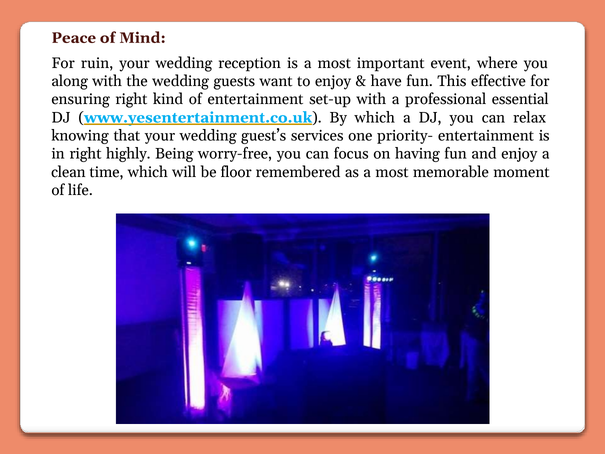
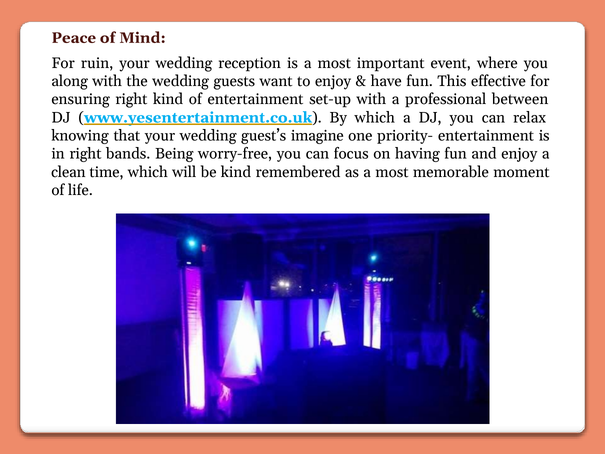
essential: essential -> between (520, 99)
services: services -> imagine (317, 136)
highly: highly -> bands (128, 154)
be floor: floor -> kind (236, 172)
